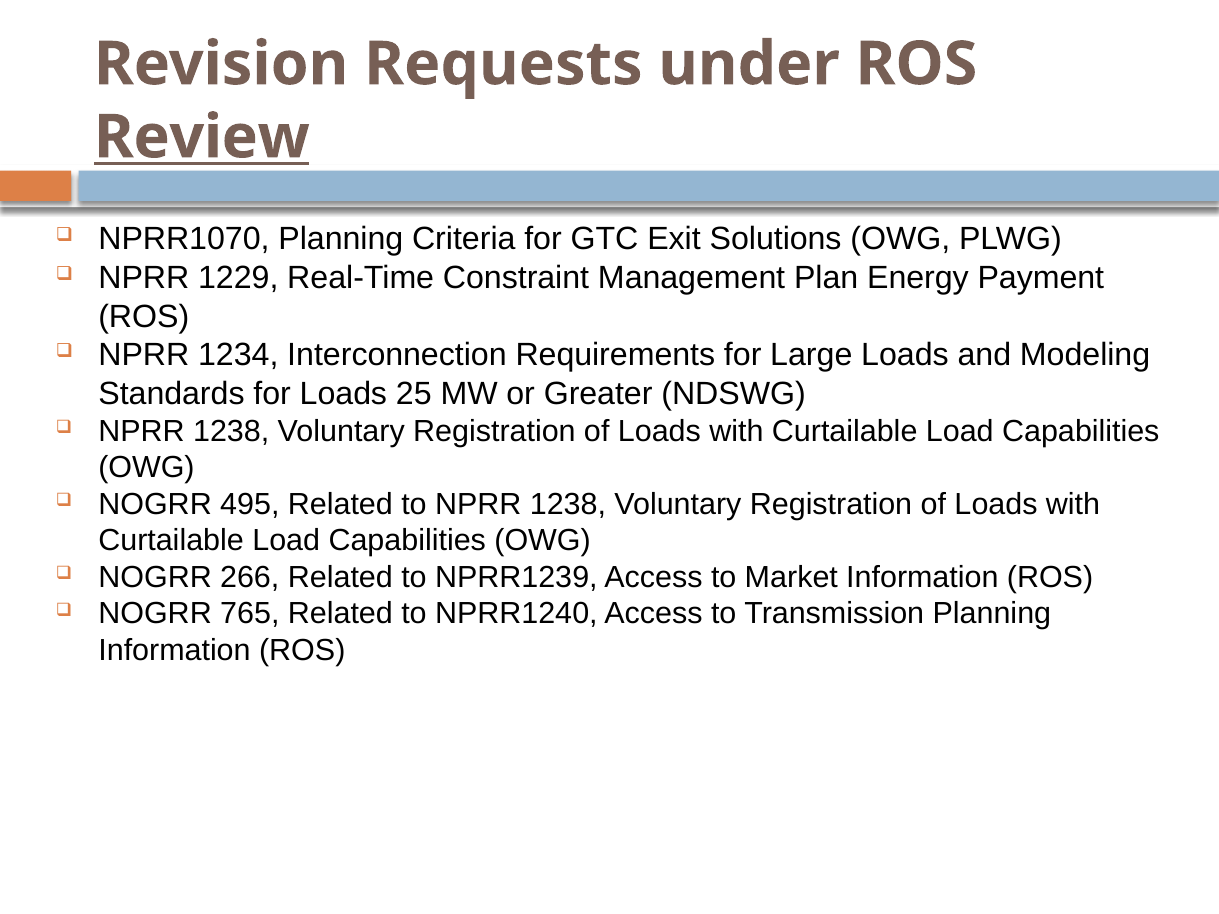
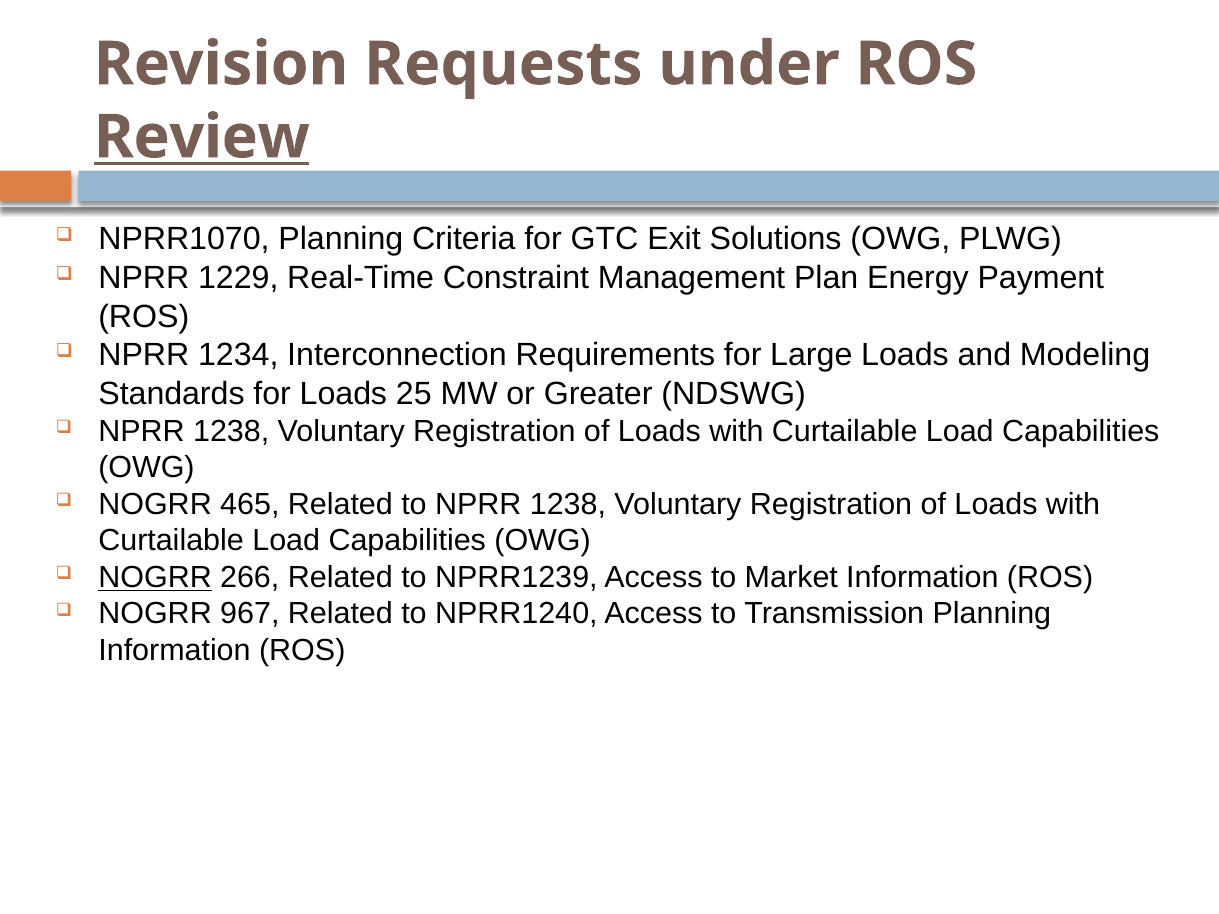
495: 495 -> 465 (250, 504)
NOGRR underline: none -> present (155, 578)
765: 765 -> 967 (250, 614)
